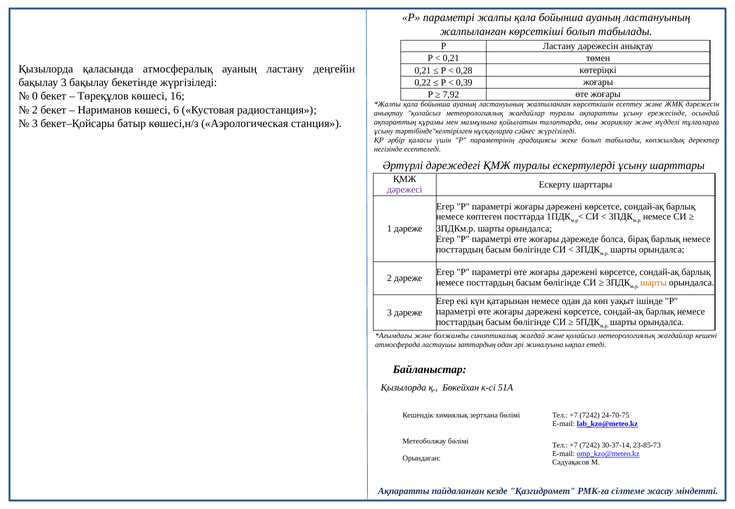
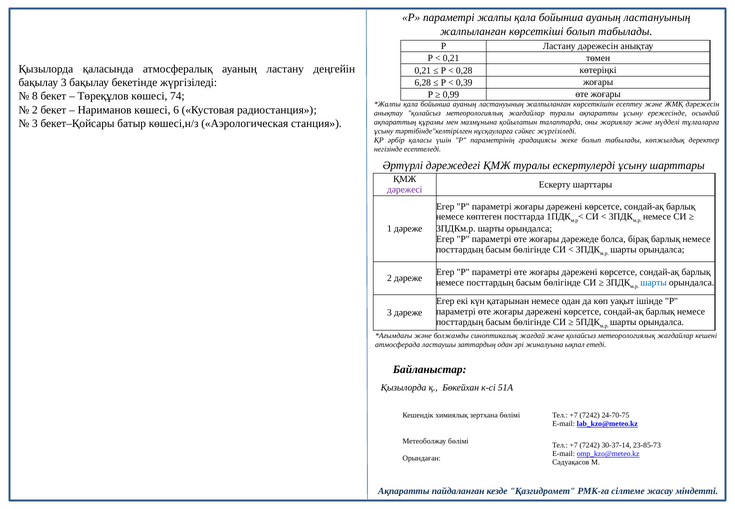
0,22: 0,22 -> 6,28 (423, 83)
7,92: 7,92 -> 0,99 (451, 95)
0: 0 -> 8 (35, 96)
16: 16 -> 74 (177, 96)
шарты colour: orange -> blue (654, 283)
